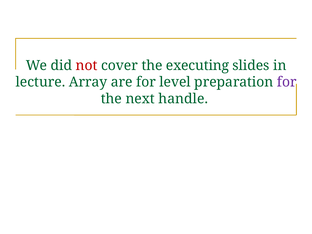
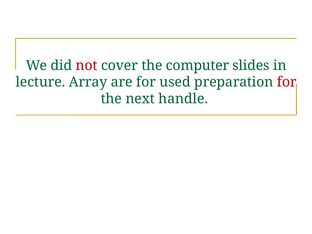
executing: executing -> computer (198, 65)
level: level -> used (175, 82)
for colour: purple -> red (287, 82)
